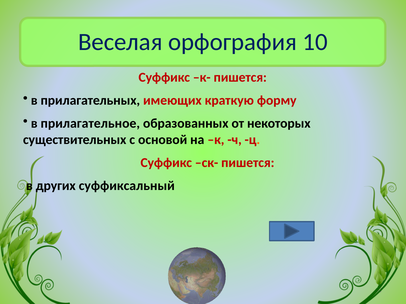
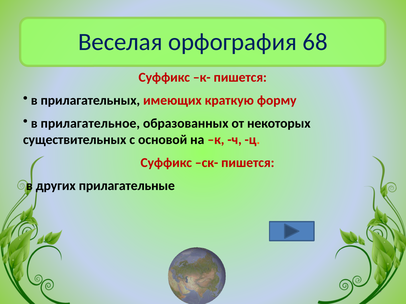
10: 10 -> 68 (315, 42)
суффиксальный: суффиксальный -> прилагательные (127, 186)
